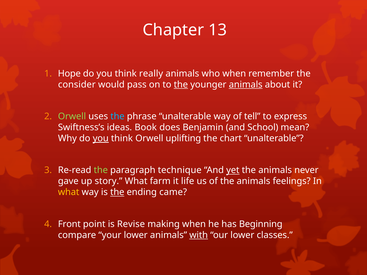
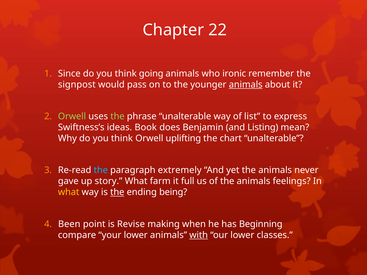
13: 13 -> 22 (218, 30)
Hope: Hope -> Since (69, 74)
really: really -> going (151, 74)
who when: when -> ironic (234, 74)
consider: consider -> signpost (77, 85)
the underline: present -> none (181, 85)
the colour: light blue -> light green (117, 117)
tell: tell -> list (252, 117)
School: School -> Listing (263, 128)
you underline: present -> none (101, 139)
the colour: light green -> light blue (101, 170)
technique: technique -> extremely (180, 170)
yet underline: present -> none (233, 170)
life: life -> full (188, 181)
came: came -> being (173, 192)
Front: Front -> Been (69, 224)
